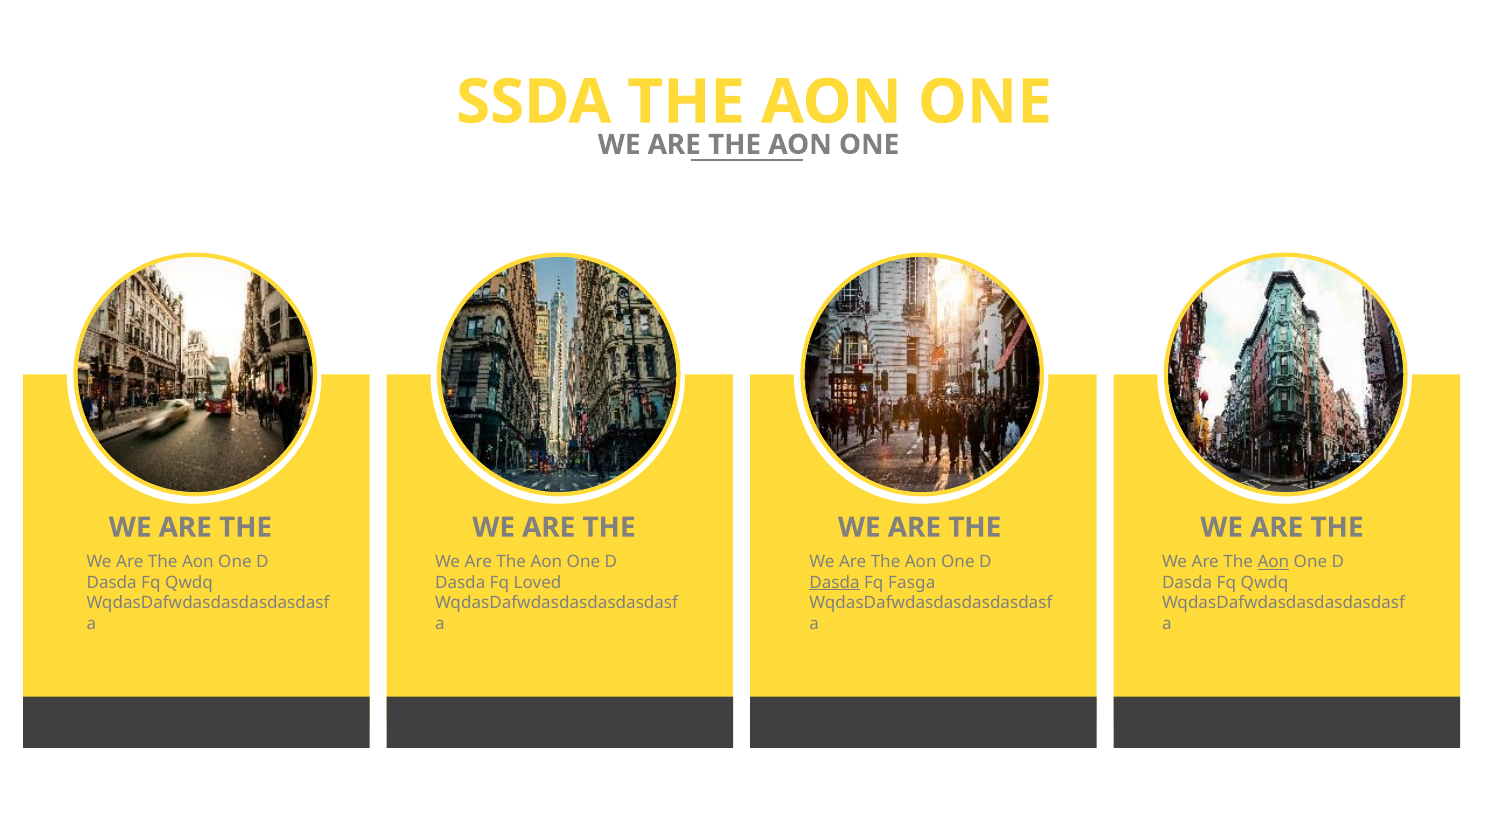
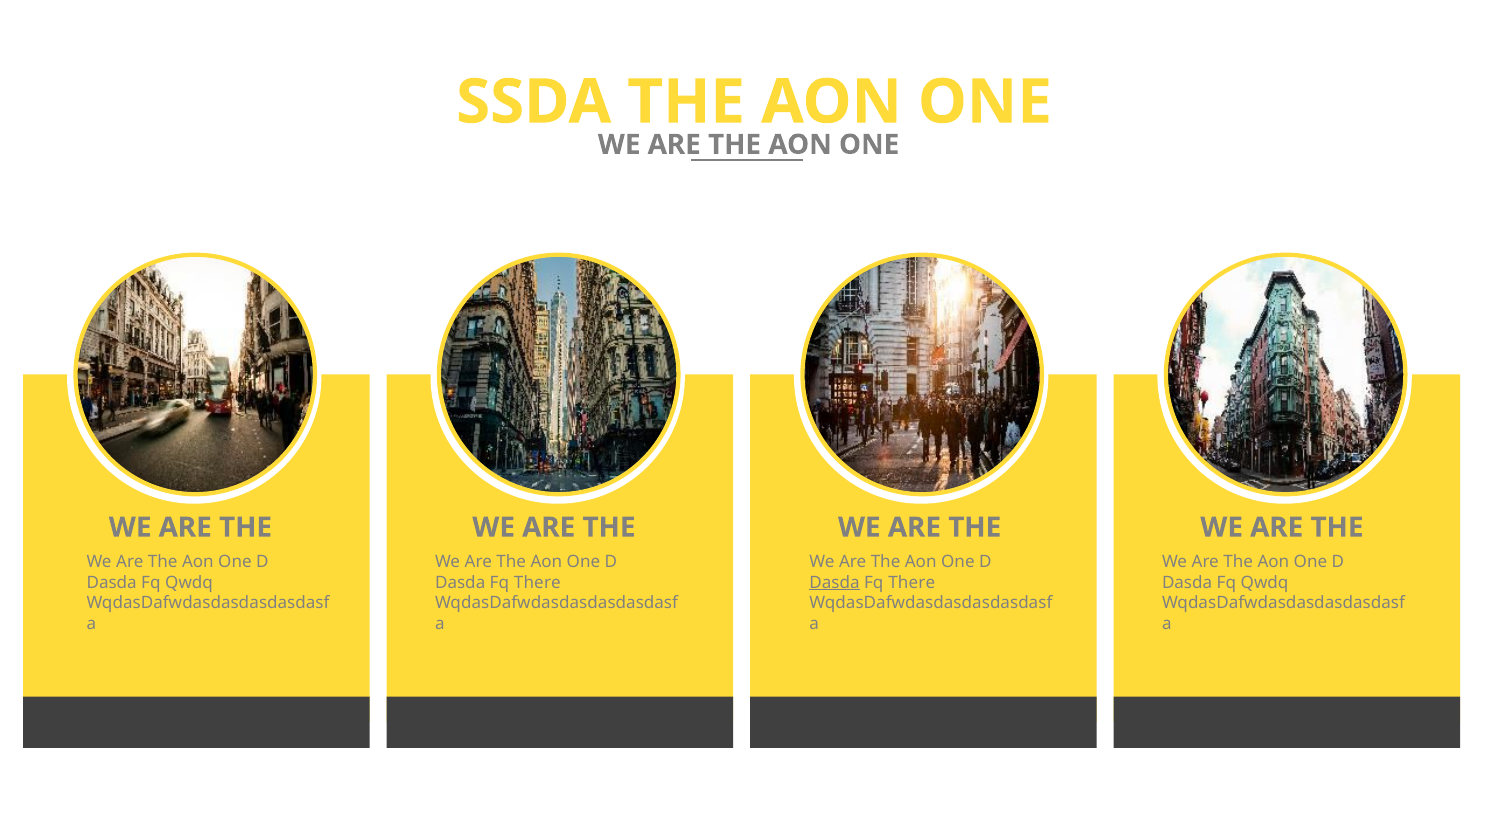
Aon underline: present -> none (1273, 562)
Loved: Loved -> There (537, 583)
Fasga: Fasga -> There (912, 583)
